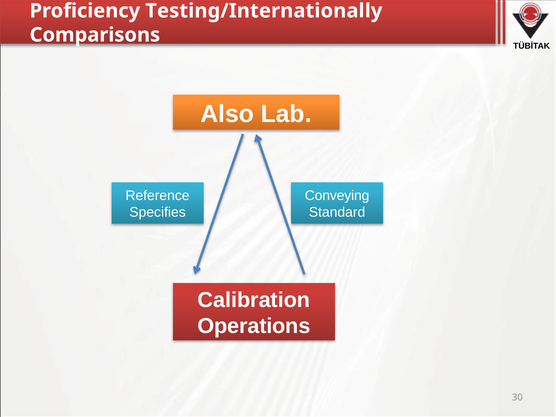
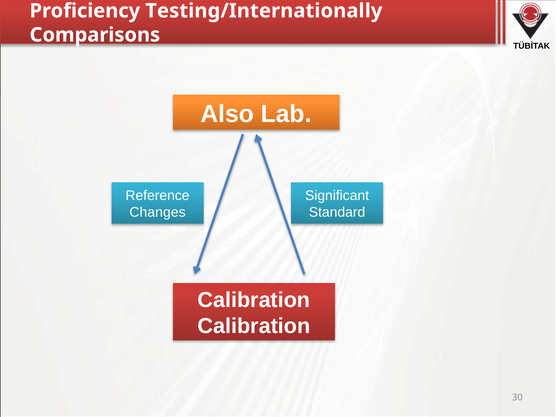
Conveying: Conveying -> Significant (337, 196)
Specifies: Specifies -> Changes (157, 212)
Operations: Operations -> Calibration (254, 326)
